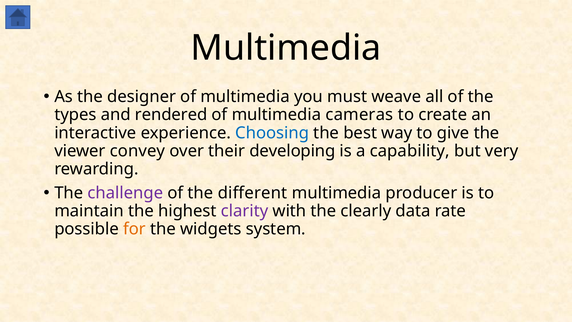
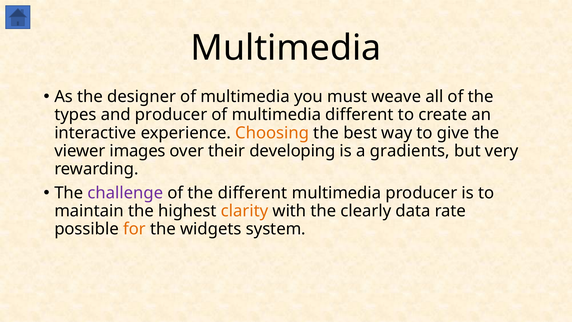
and rendered: rendered -> producer (171, 115)
multimedia cameras: cameras -> different (359, 115)
Choosing colour: blue -> orange (272, 133)
convey: convey -> images (138, 151)
capability: capability -> gradients (410, 151)
clarity colour: purple -> orange (245, 211)
